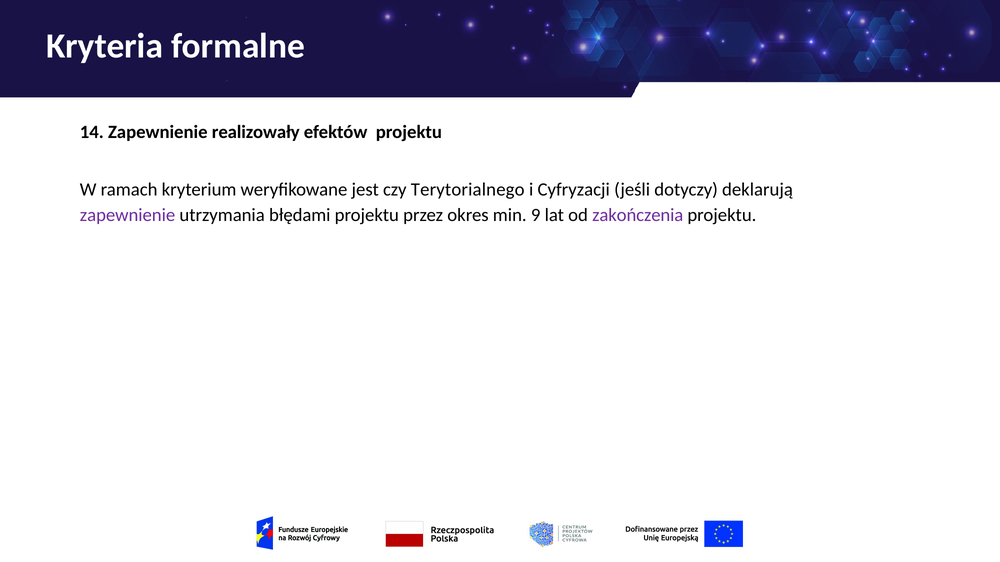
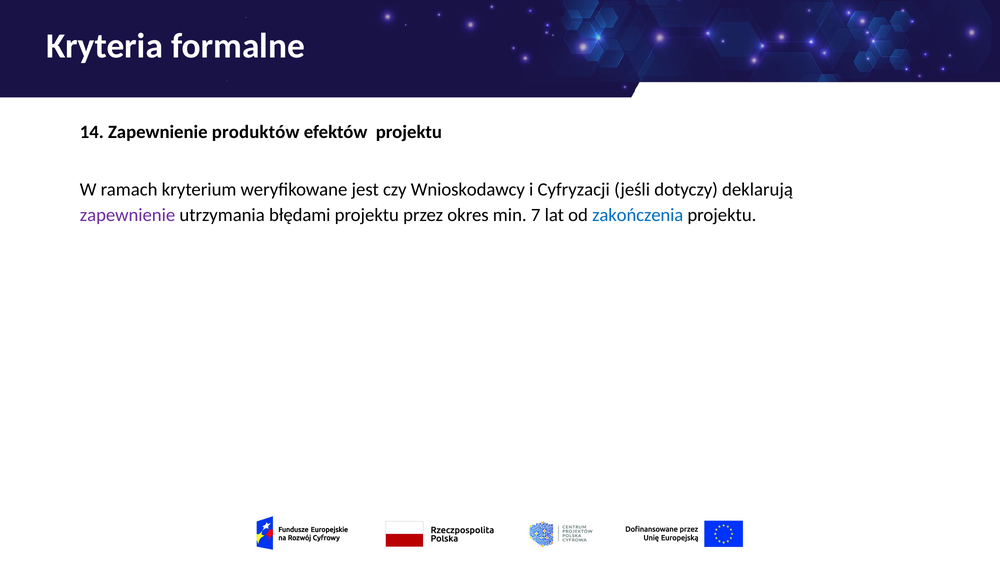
realizowały: realizowały -> produktów (256, 132)
Terytorialnego: Terytorialnego -> Wnioskodawcy (468, 190)
9: 9 -> 7 (536, 215)
zakończenia colour: purple -> blue (638, 215)
